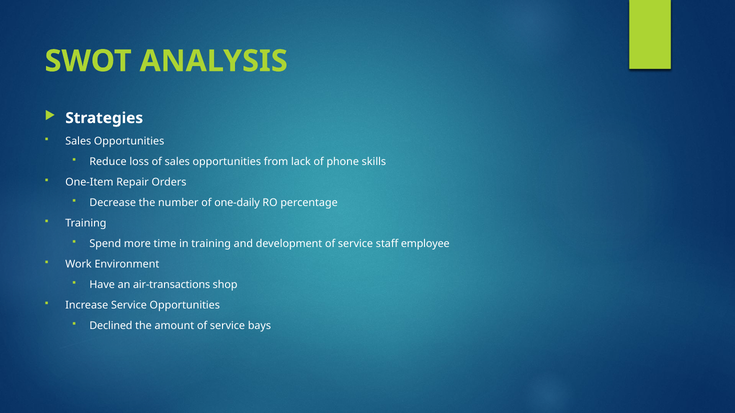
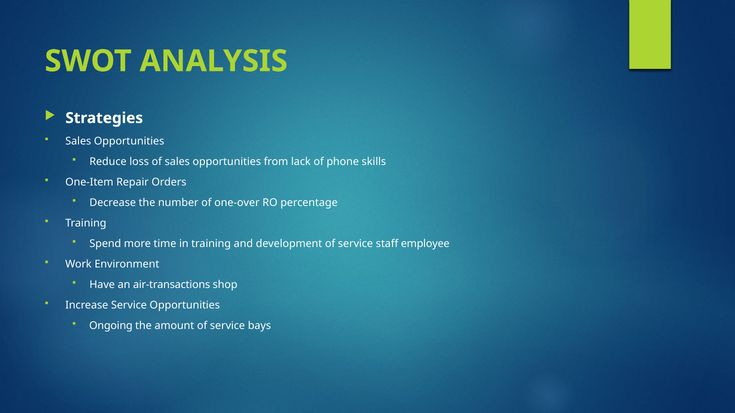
one-daily: one-daily -> one-over (237, 203)
Declined: Declined -> Ongoing (111, 326)
